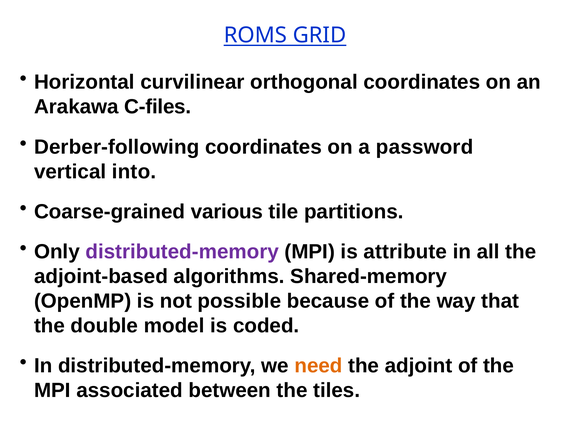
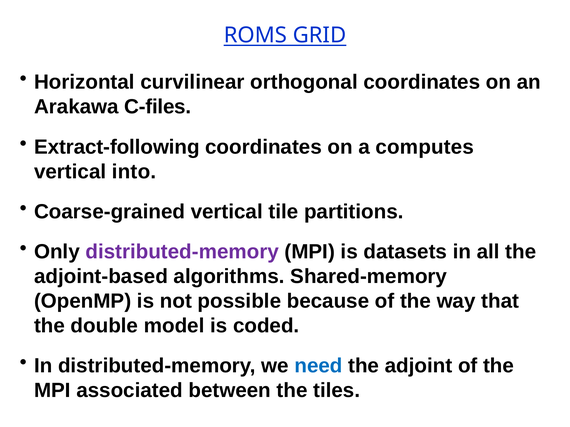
Derber-following: Derber-following -> Extract-following (117, 147)
password: password -> computes (425, 147)
Coarse-grained various: various -> vertical (227, 212)
attribute: attribute -> datasets (405, 252)
need colour: orange -> blue (318, 366)
